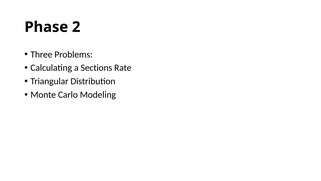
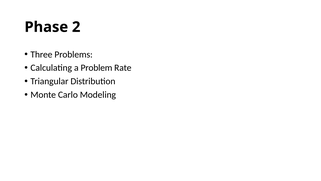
Sections: Sections -> Problem (96, 68)
